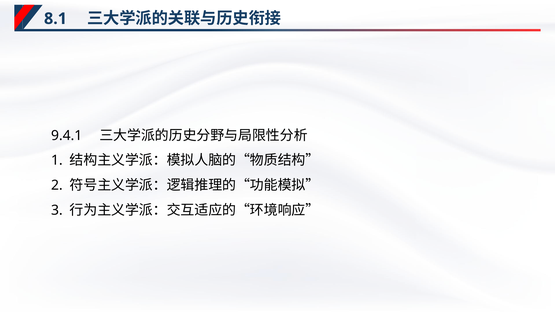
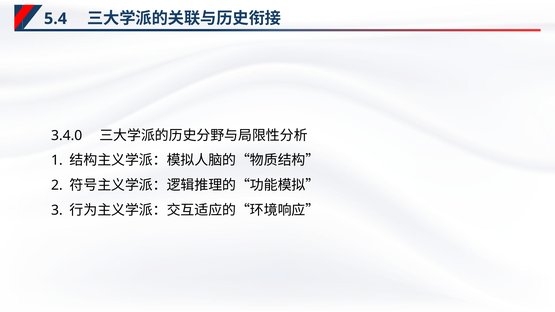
8.1: 8.1 -> 5.4 (55, 19)
9.4.1: 9.4.1 -> 3.4.0 (67, 136)
